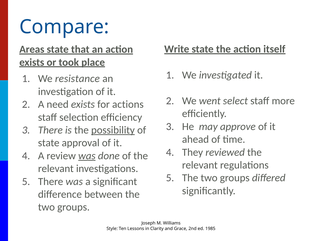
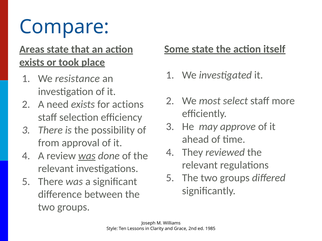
Write: Write -> Some (177, 49)
went: went -> most (210, 101)
possibility underline: present -> none (113, 130)
state: state -> from (49, 143)
